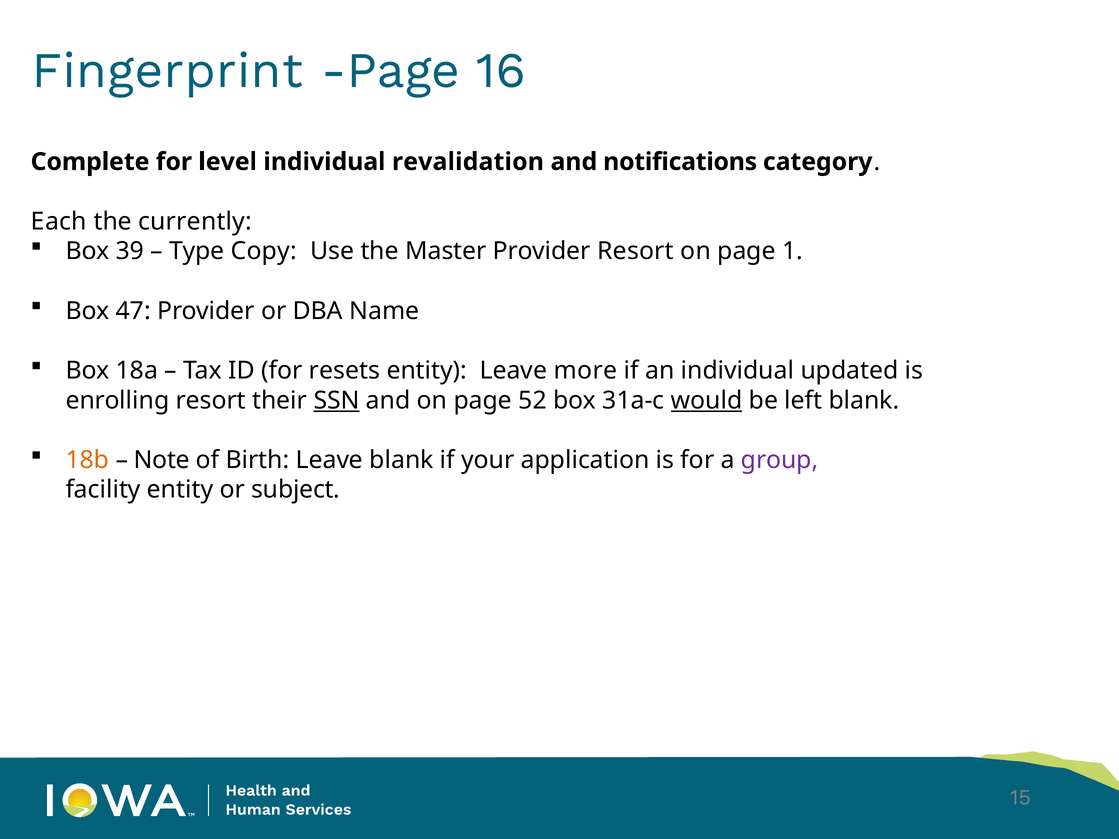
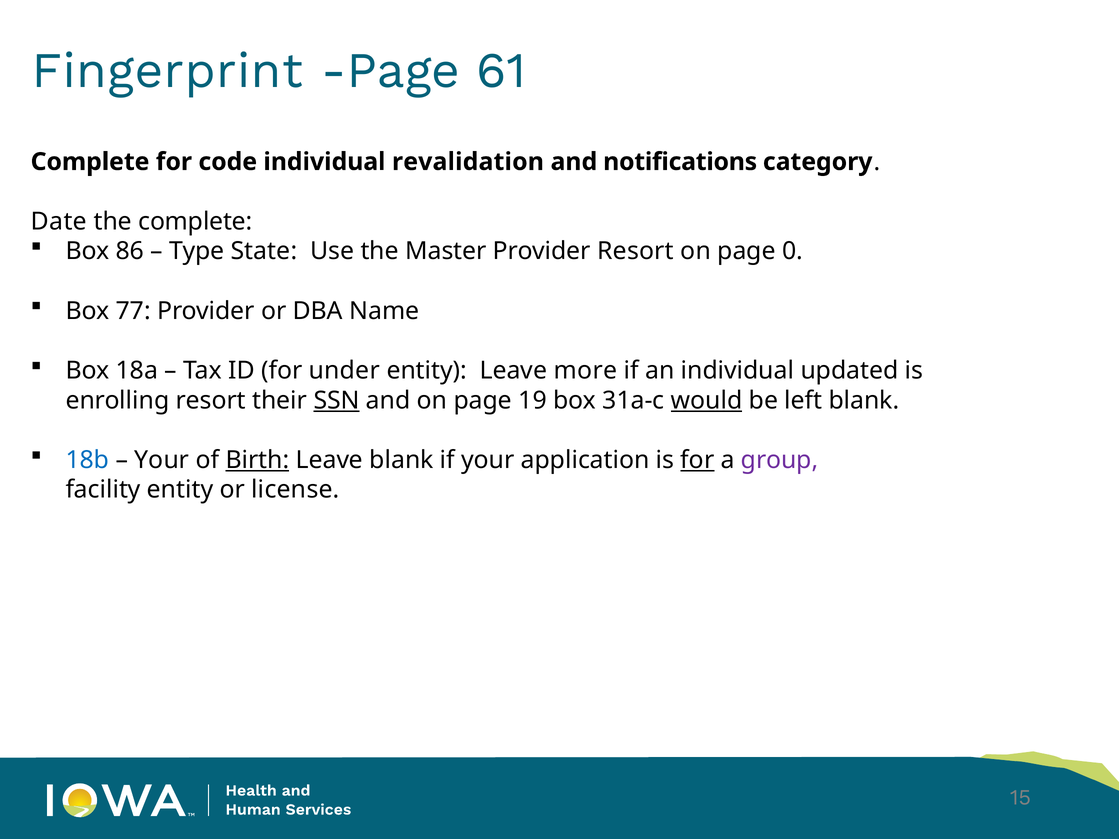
16: 16 -> 61 (501, 71)
level: level -> code (228, 162)
Each: Each -> Date (59, 222)
the currently: currently -> complete (195, 222)
39: 39 -> 86 (130, 251)
Copy: Copy -> State (264, 251)
1: 1 -> 0 (792, 251)
47: 47 -> 77 (133, 311)
resets: resets -> under (344, 371)
52: 52 -> 19 (533, 400)
18b colour: orange -> blue (87, 460)
Note: Note -> Your (162, 460)
Birth underline: none -> present (257, 460)
for underline: none -> present (697, 460)
subject: subject -> license (295, 490)
